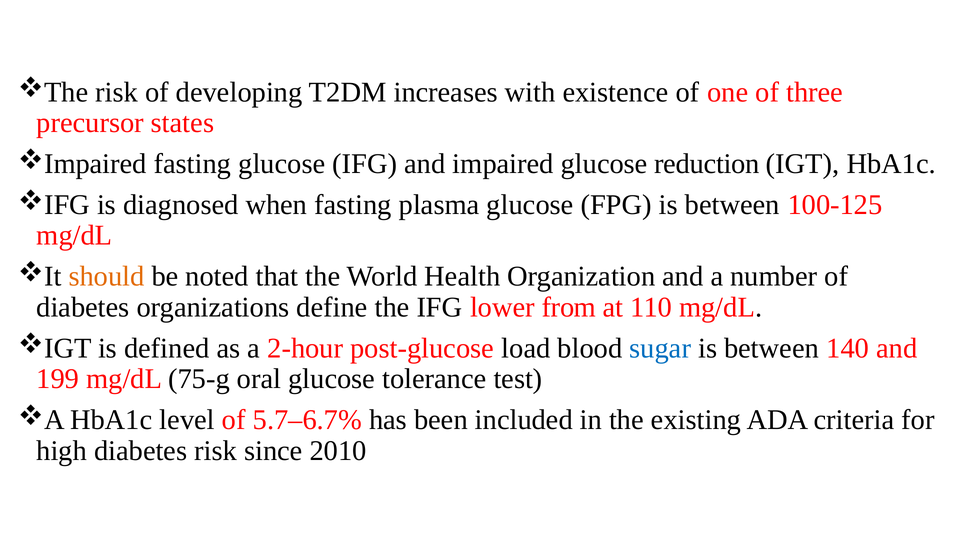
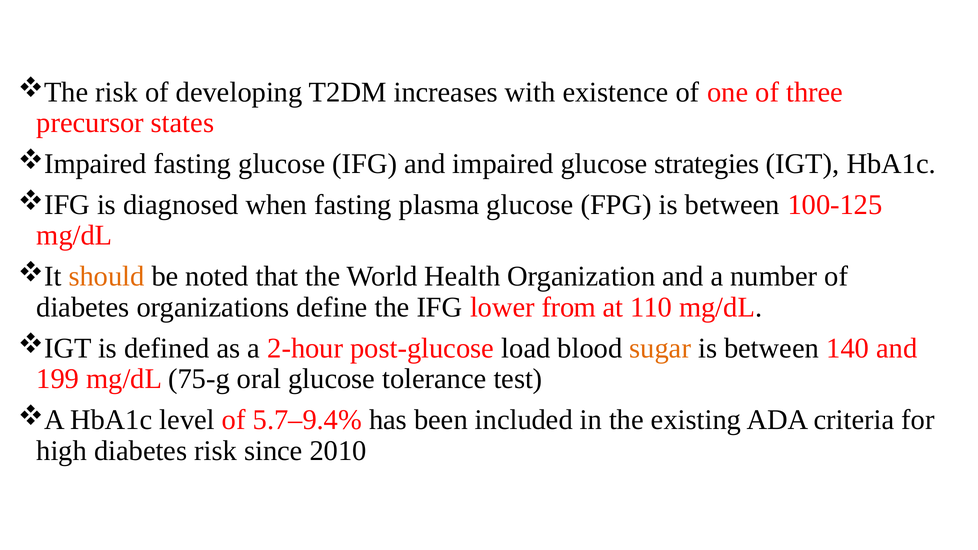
reduction: reduction -> strategies (707, 164)
sugar colour: blue -> orange (660, 348)
5.7–6.7%: 5.7–6.7% -> 5.7–9.4% (307, 420)
